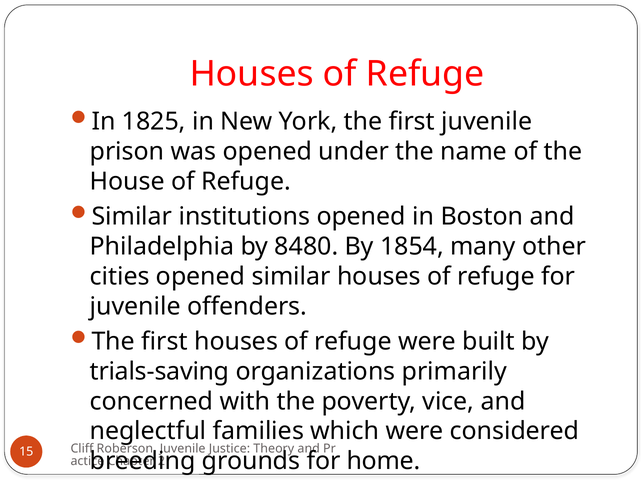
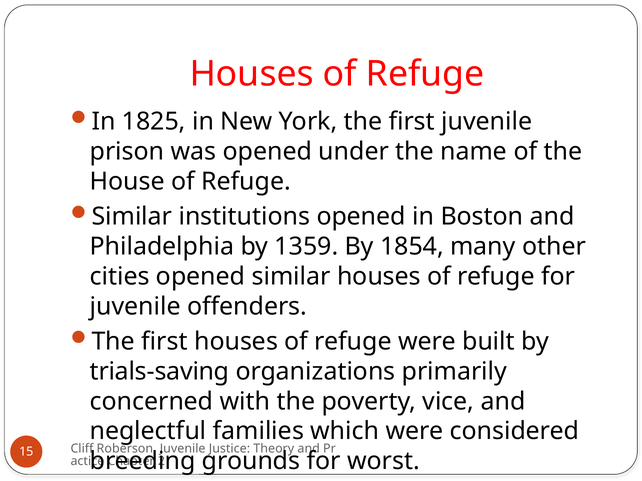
8480: 8480 -> 1359 (306, 247)
home: home -> worst (383, 462)
